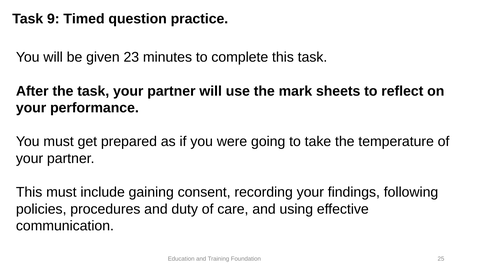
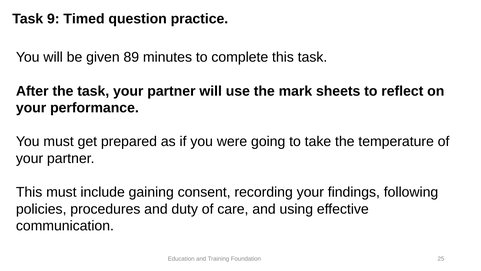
23: 23 -> 89 (131, 57)
